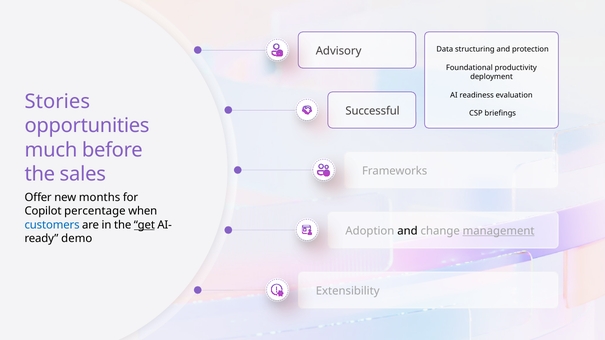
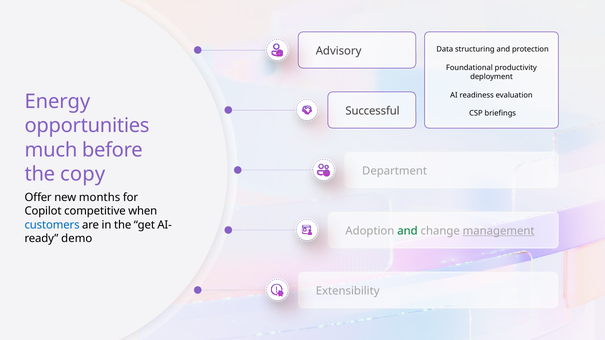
Stories: Stories -> Energy (57, 102)
Frameworks: Frameworks -> Department (395, 171)
sales: sales -> copy (83, 174)
percentage: percentage -> competitive (95, 211)
get underline: present -> none (144, 225)
and colour: black -> green (407, 231)
